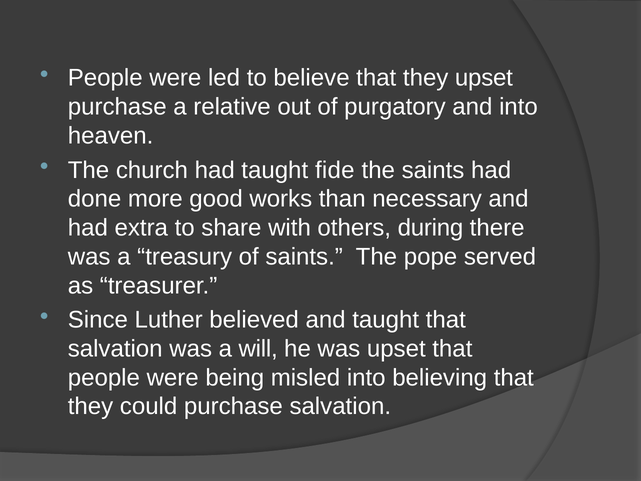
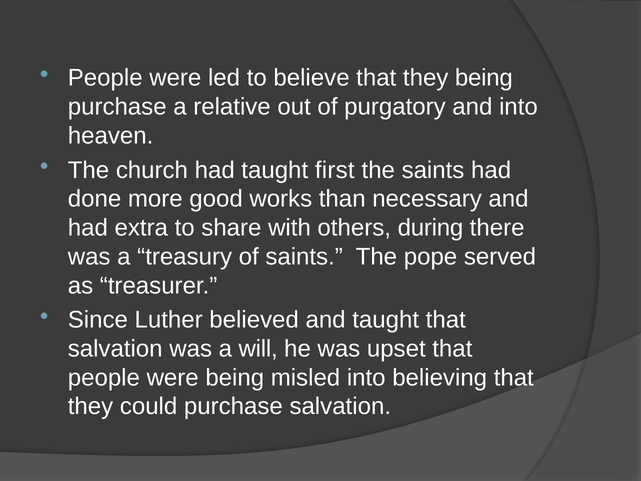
they upset: upset -> being (484, 78)
fide: fide -> first (335, 170)
